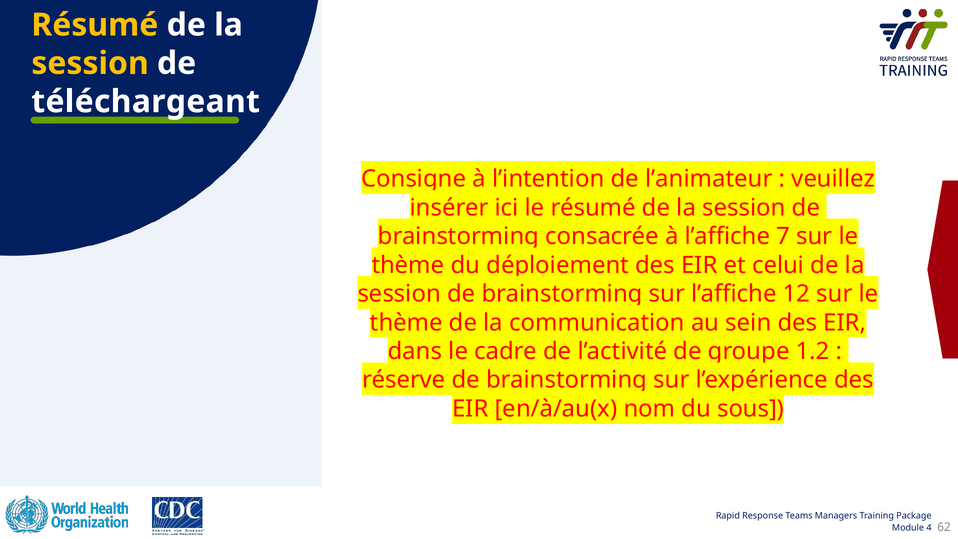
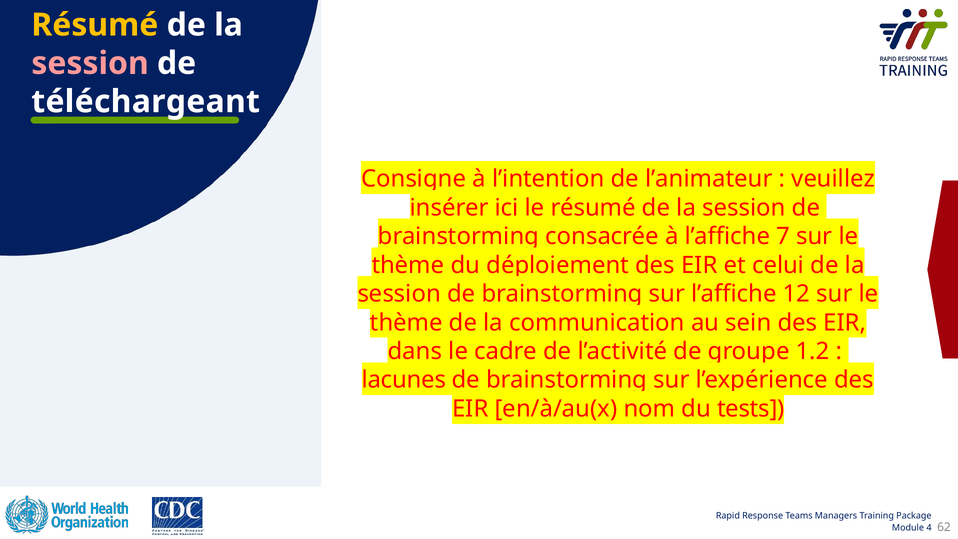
session colour: yellow -> pink (90, 63)
réserve: réserve -> lacunes (404, 380)
sous: sous -> tests (751, 409)
